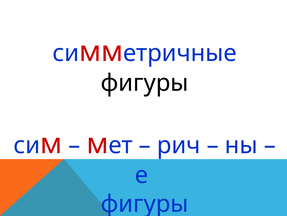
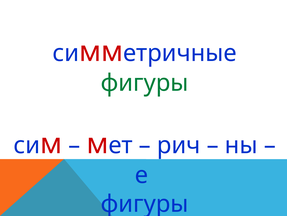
фигуры colour: black -> green (145, 83)
